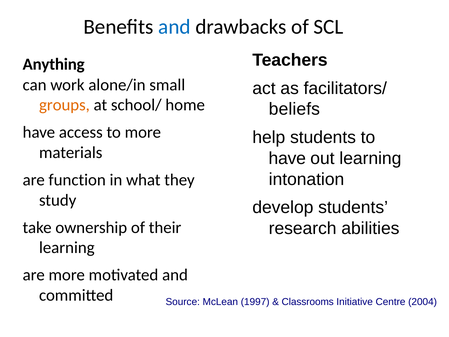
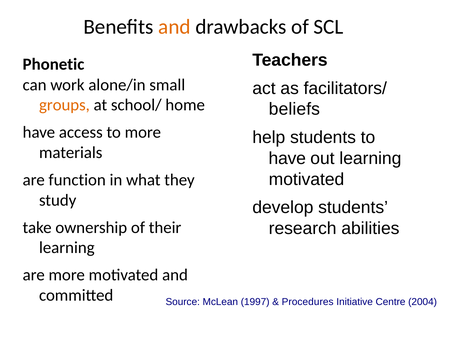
and colour: blue -> orange (174, 27)
Anything: Anything -> Phonetic (53, 64)
intonation: intonation -> motivated (306, 179)
Classrooms: Classrooms -> Procedures (308, 302)
